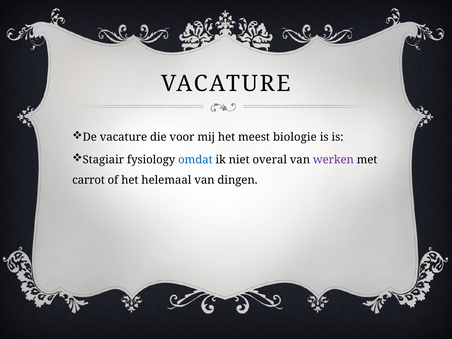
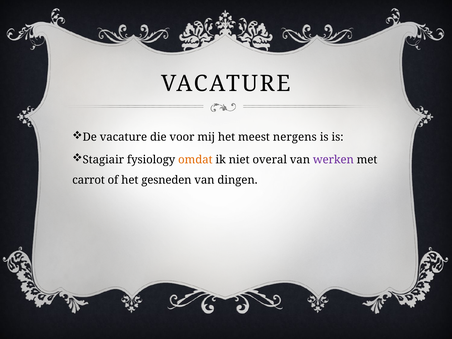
biologie: biologie -> nergens (295, 137)
omdat colour: blue -> orange (195, 160)
helemaal: helemaal -> gesneden (166, 180)
